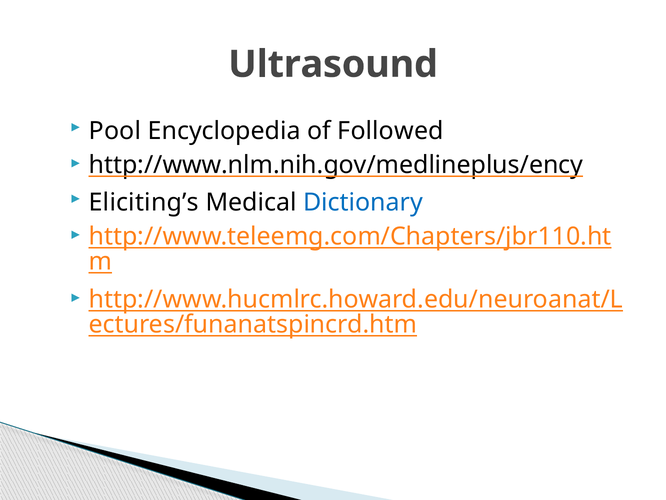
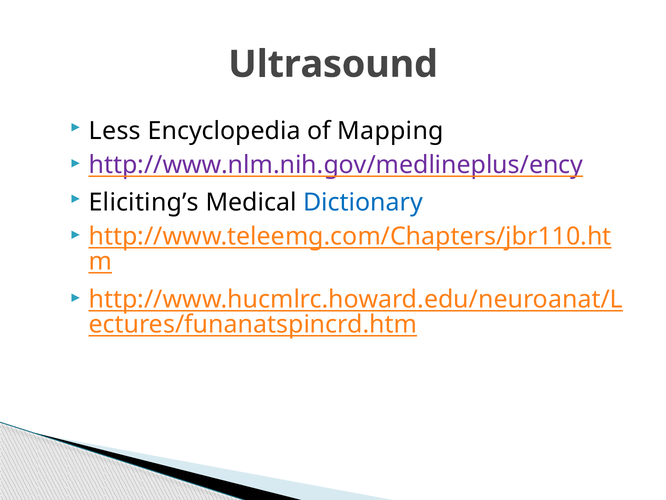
Pool: Pool -> Less (115, 131)
Followed: Followed -> Mapping (390, 131)
http://www.nlm.nih.gov/medlineplus/ency colour: black -> purple (336, 165)
